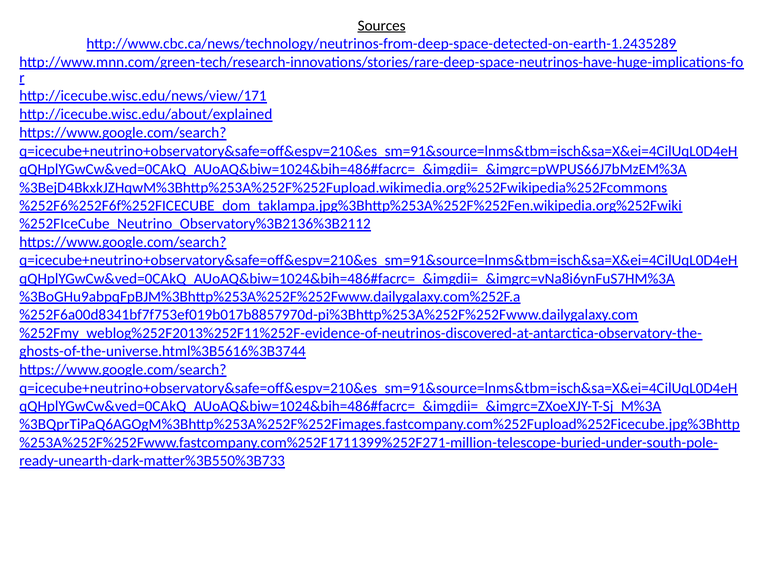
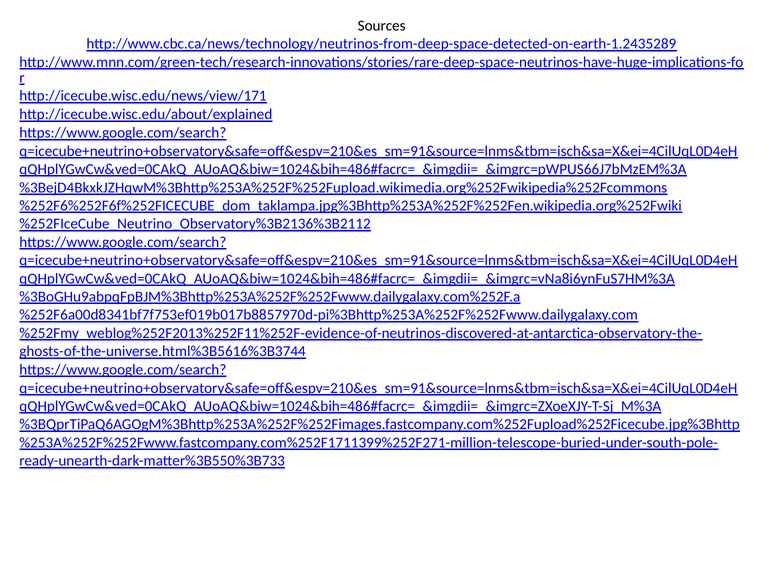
Sources underline: present -> none (382, 26)
